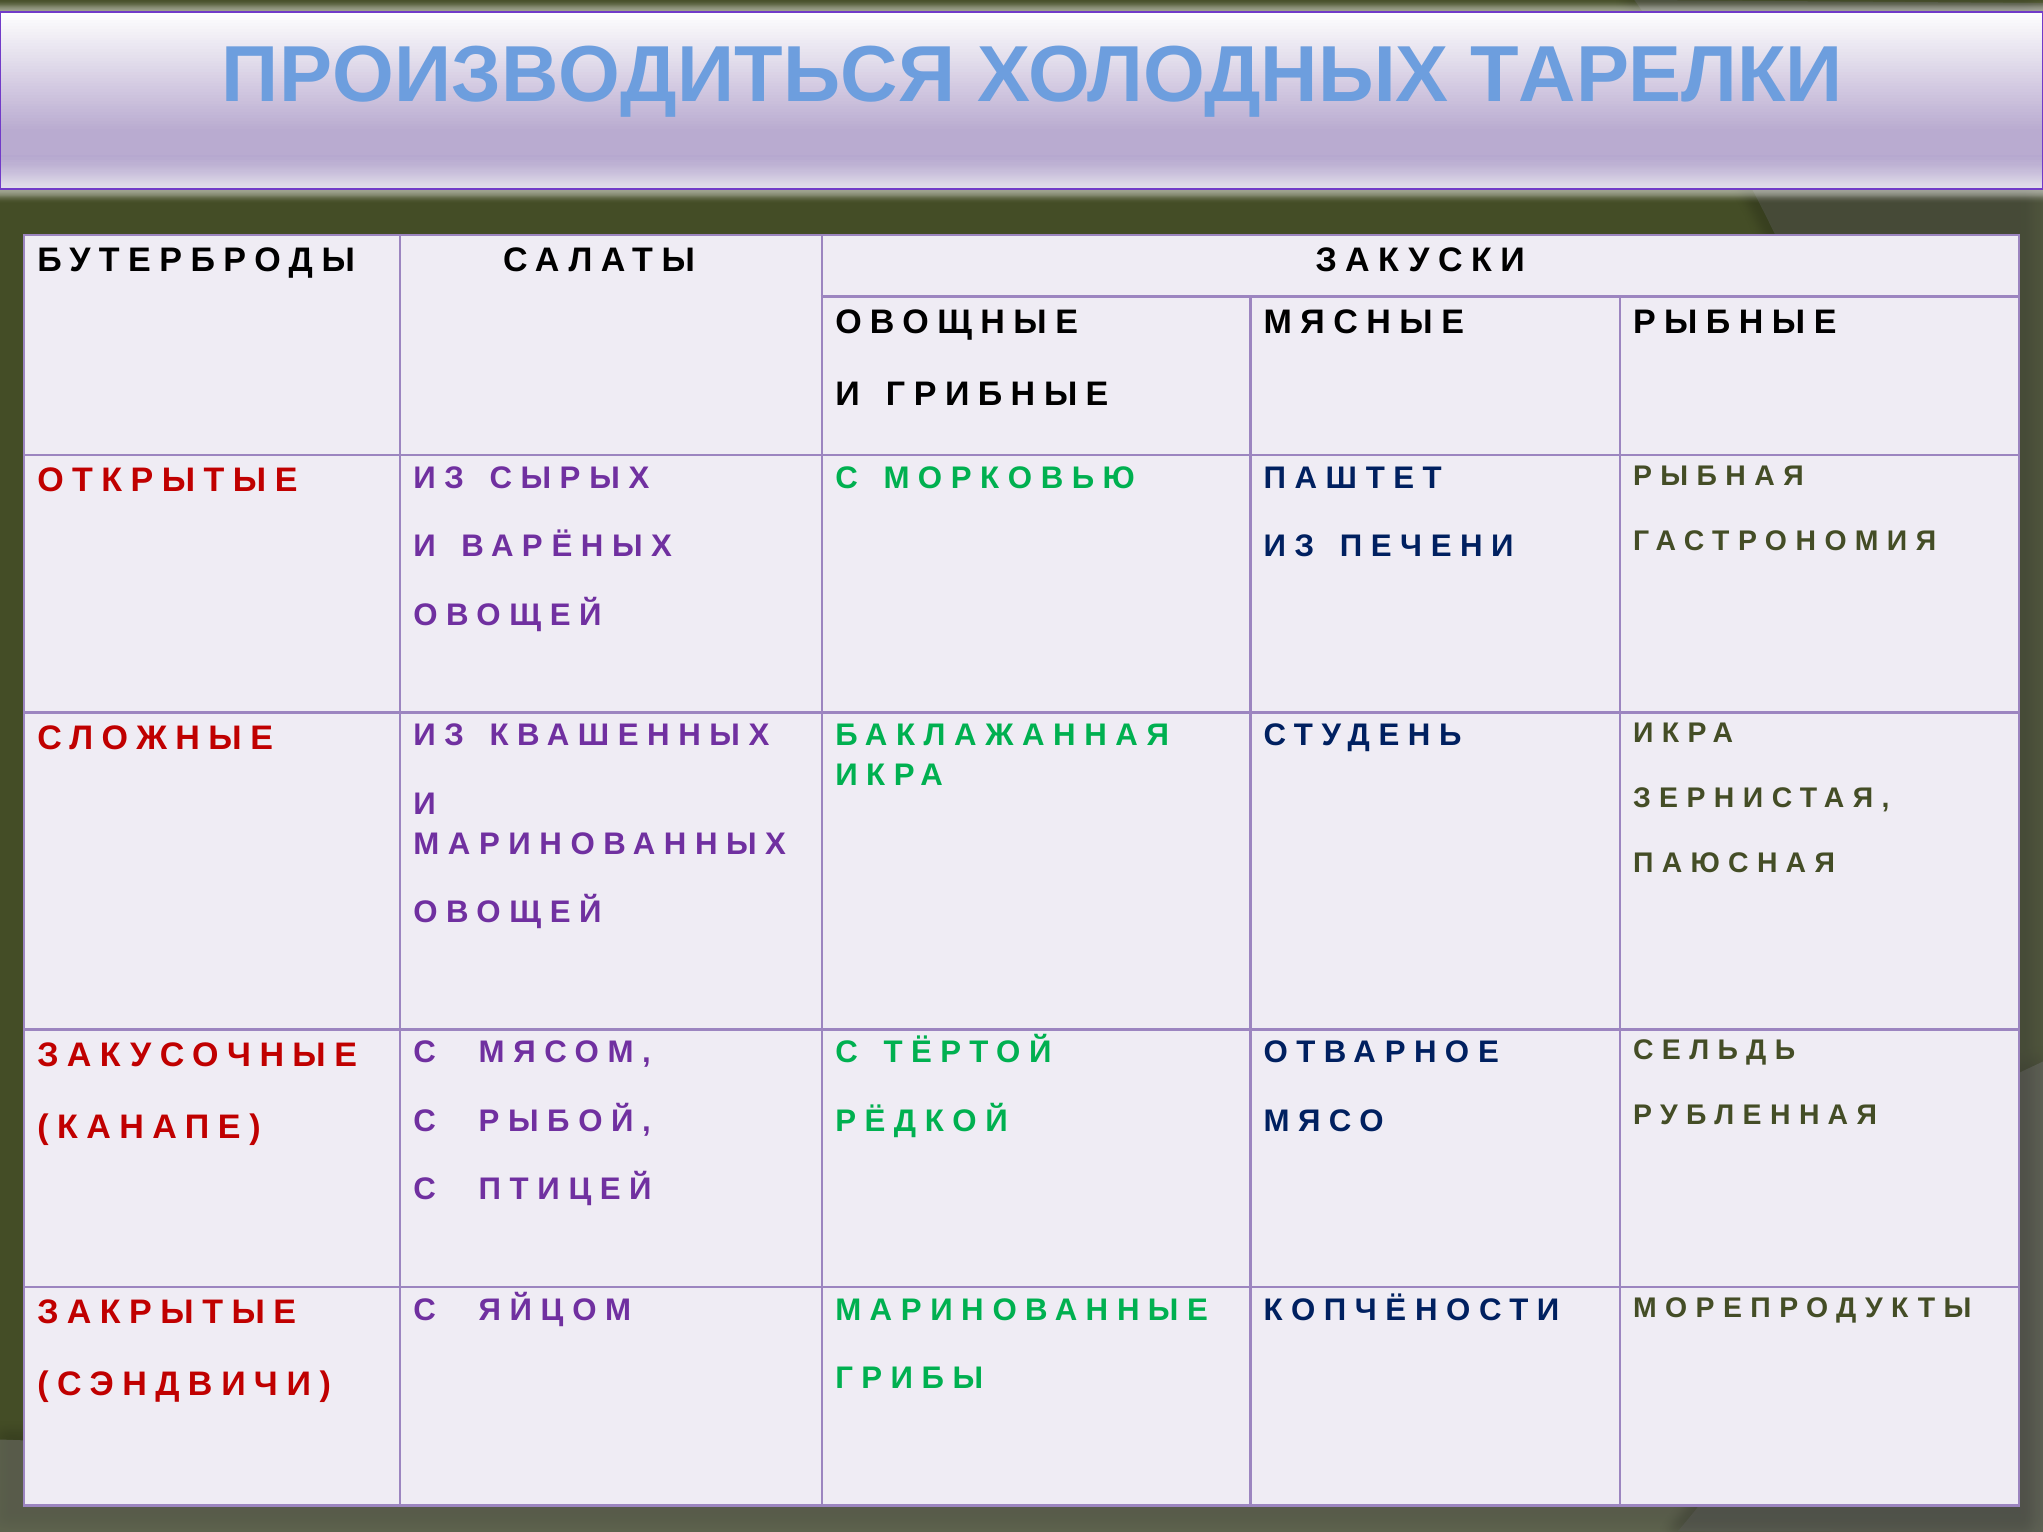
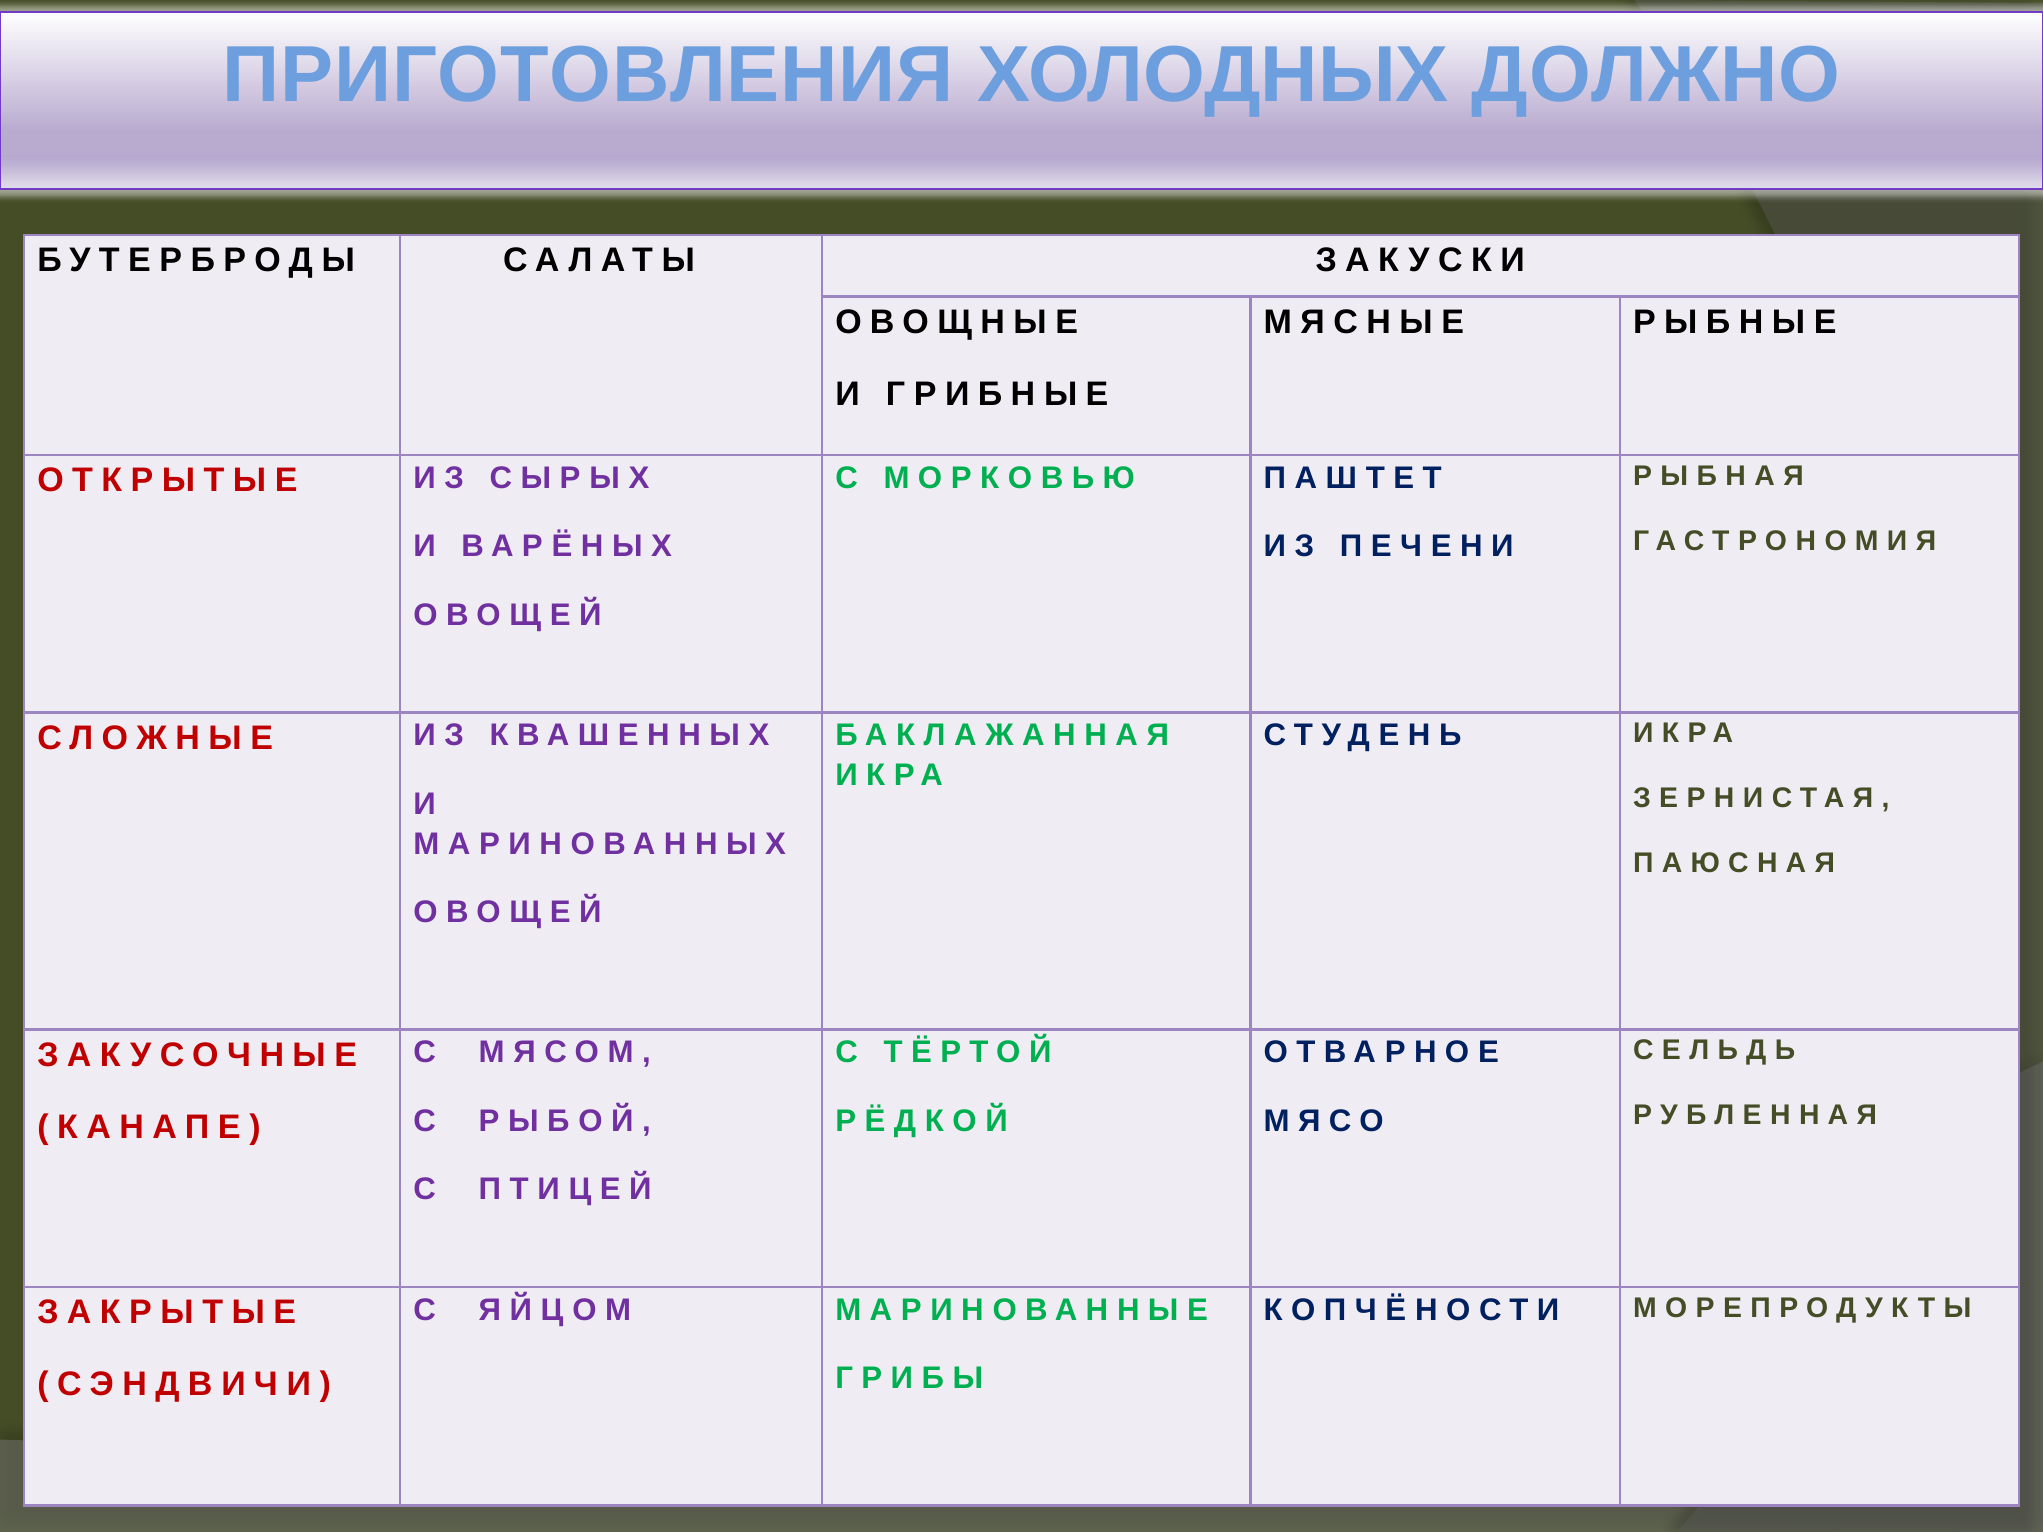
ПРОИЗВОДИТЬСЯ: ПРОИЗВОДИТЬСЯ -> ПРИГОТОВЛЕНИЯ (588, 75)
ТАРЕЛКИ: ТАРЕЛКИ -> ДОЛЖНО (1656, 75)
